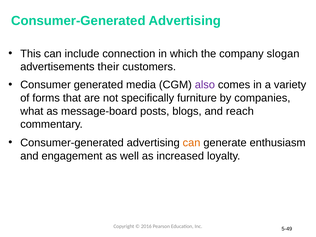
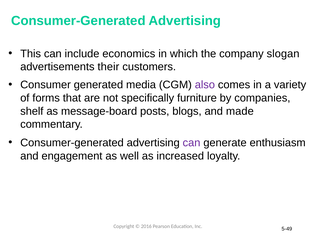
connection: connection -> economics (129, 54)
what: what -> shelf (32, 111)
reach: reach -> made (240, 111)
can colour: orange -> purple (192, 143)
